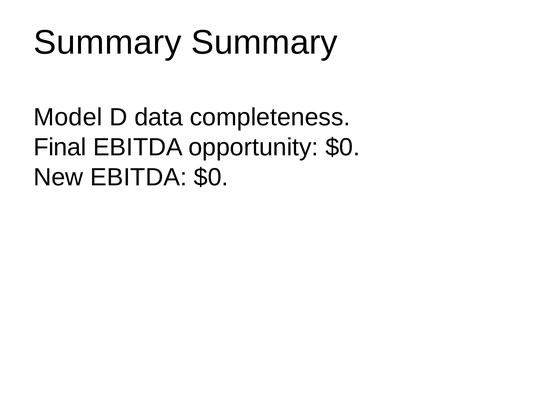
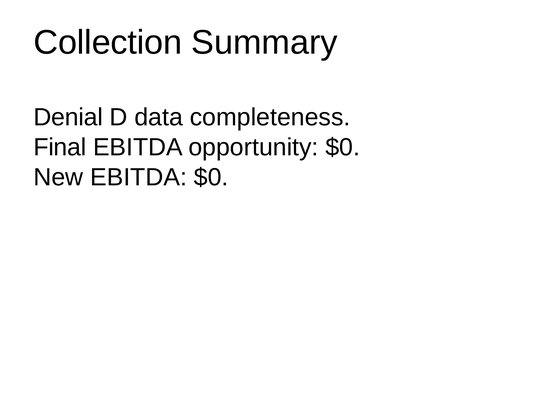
Summary: Summary -> Collection (108, 43)
Model: Model -> Denial (68, 117)
